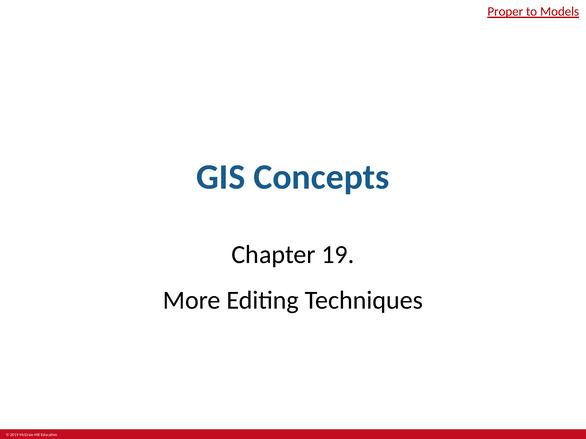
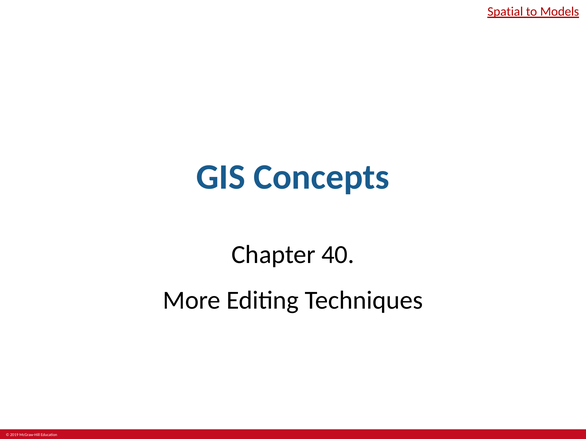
Proper: Proper -> Spatial (505, 12)
19: 19 -> 40 (338, 255)
